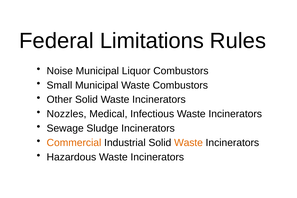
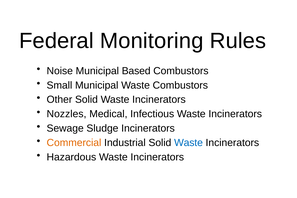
Limitations: Limitations -> Monitoring (152, 41)
Liquor: Liquor -> Based (136, 71)
Waste colour: orange -> blue (188, 143)
